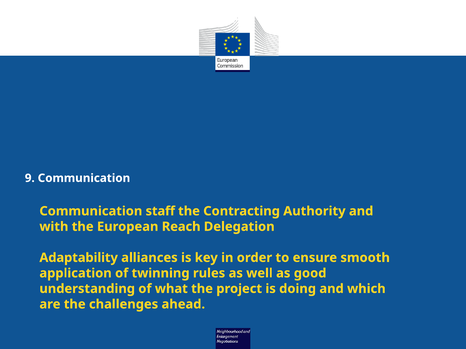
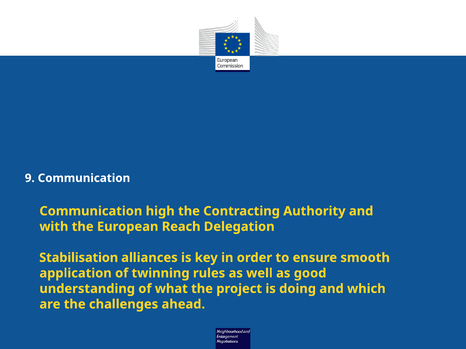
staff: staff -> high (160, 211)
Adaptability: Adaptability -> Stabilisation (79, 258)
